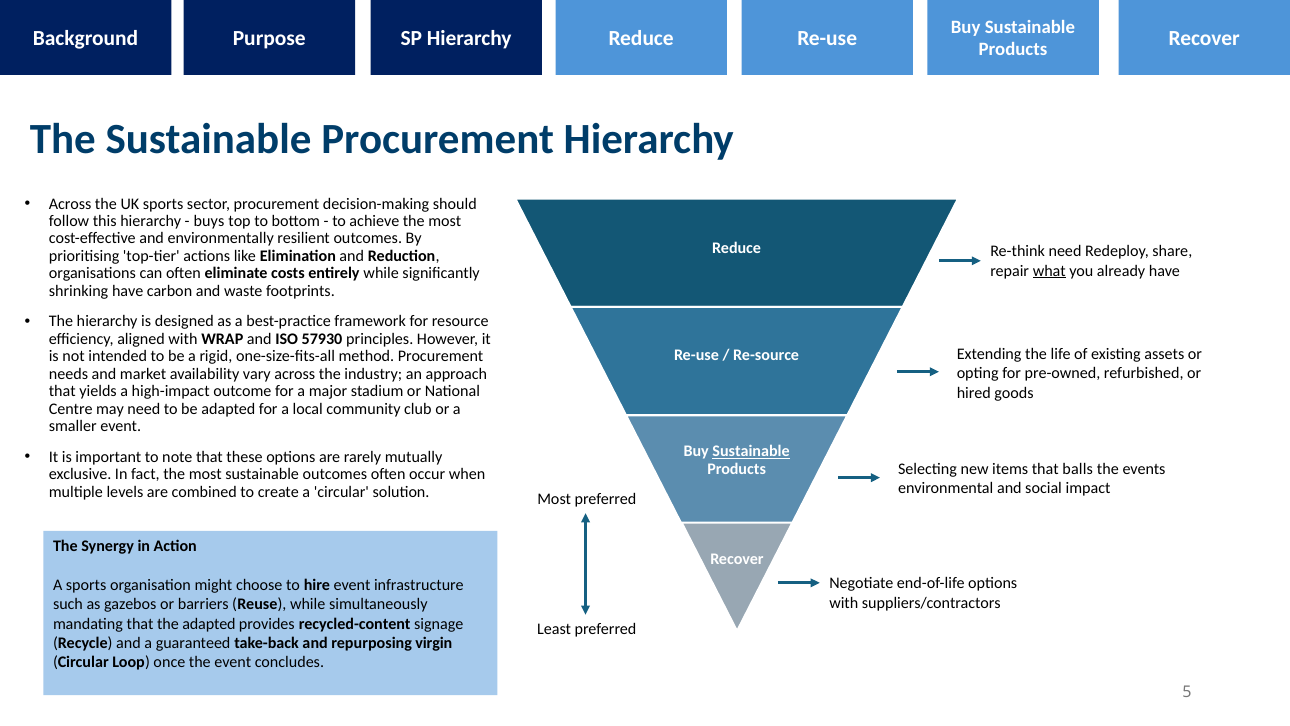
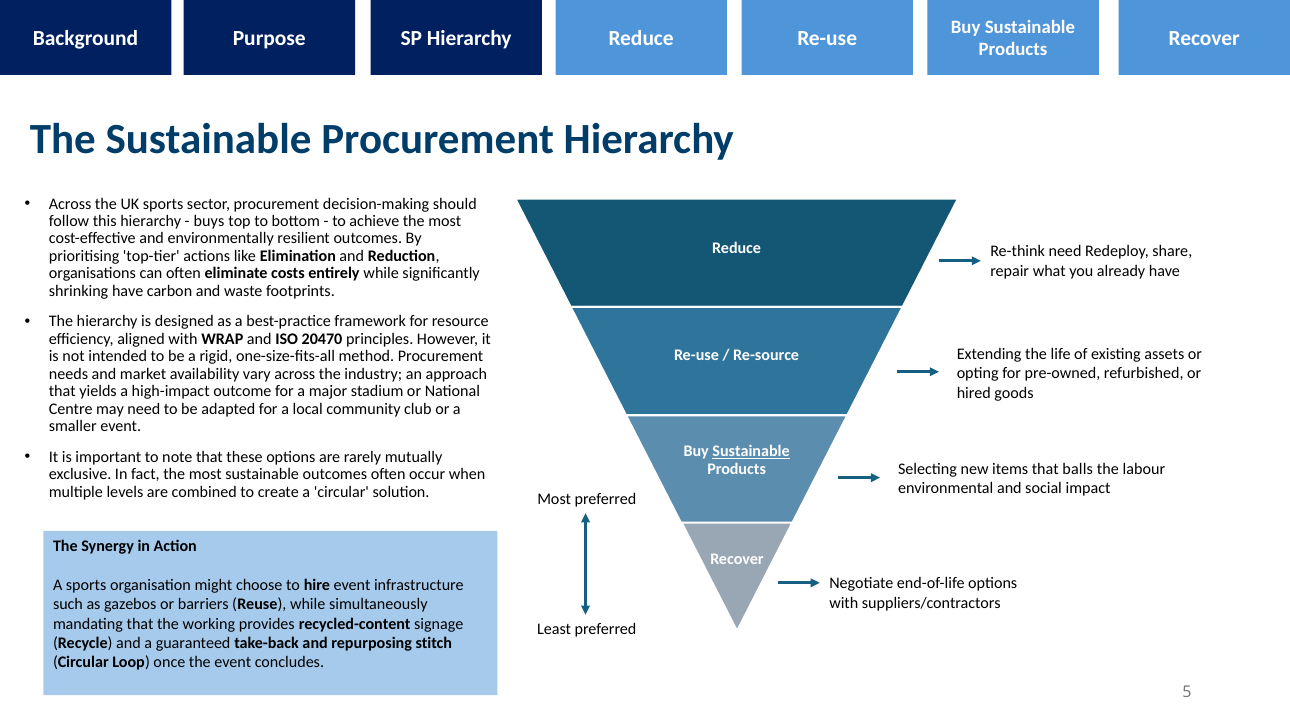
what underline: present -> none (1049, 271)
57930: 57930 -> 20470 (322, 339)
events: events -> labour (1144, 469)
the adapted: adapted -> working (209, 624)
virgin: virgin -> stitch (434, 643)
